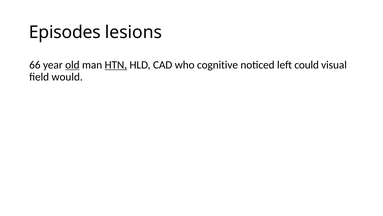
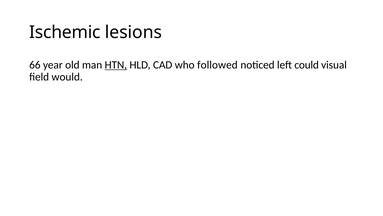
Episodes: Episodes -> Ischemic (65, 32)
old underline: present -> none (72, 65)
cognitive: cognitive -> followed (217, 65)
